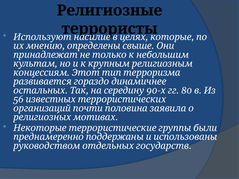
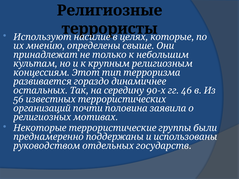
80: 80 -> 46 (187, 91)
